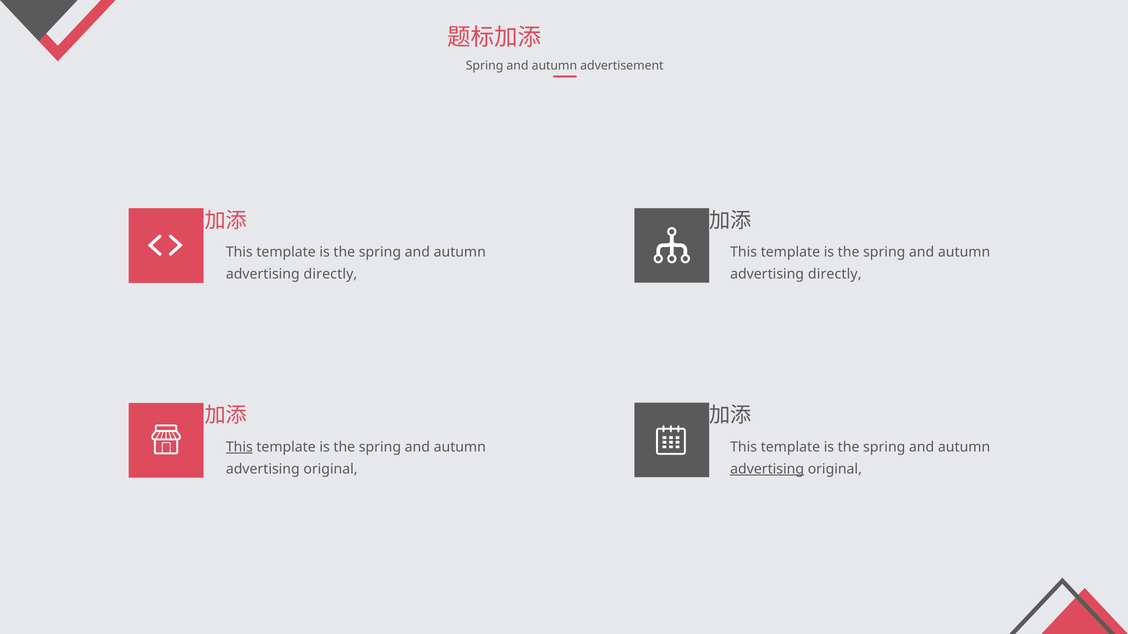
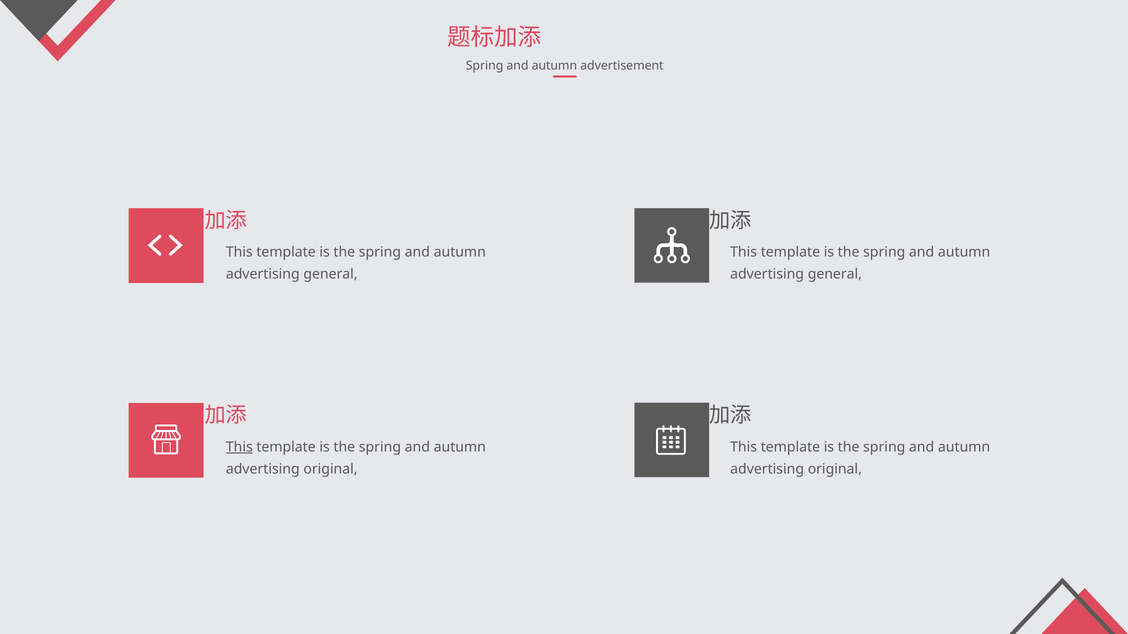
directly: directly -> general (331, 274)
directly: directly -> general (835, 274)
advertising underline: present -> none (767, 469)
